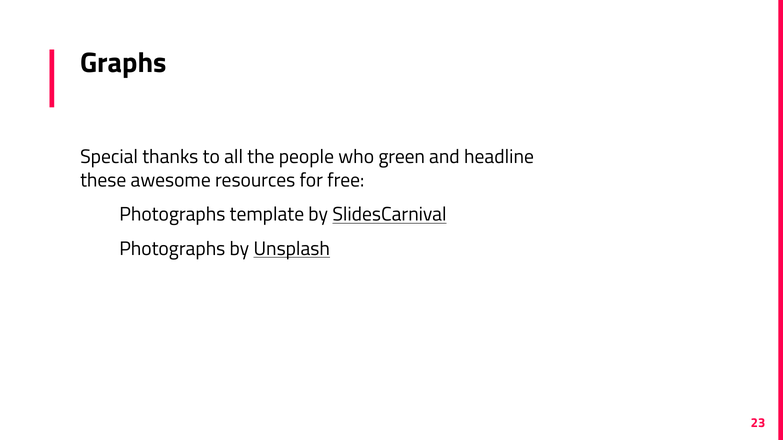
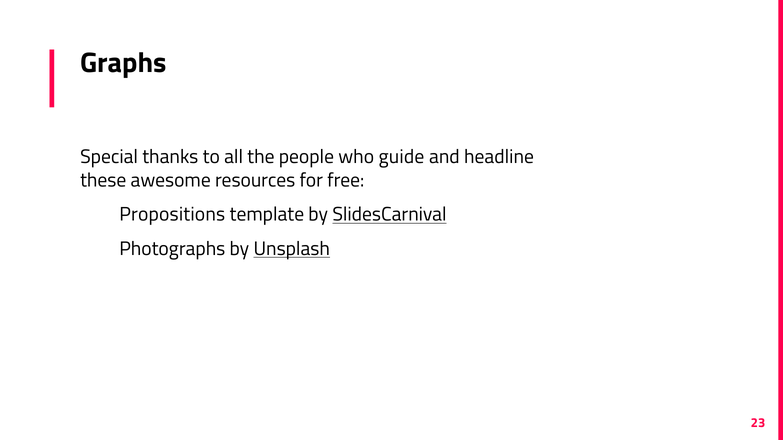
green: green -> guide (401, 157)
Photographs: Photographs -> Propositions (172, 215)
